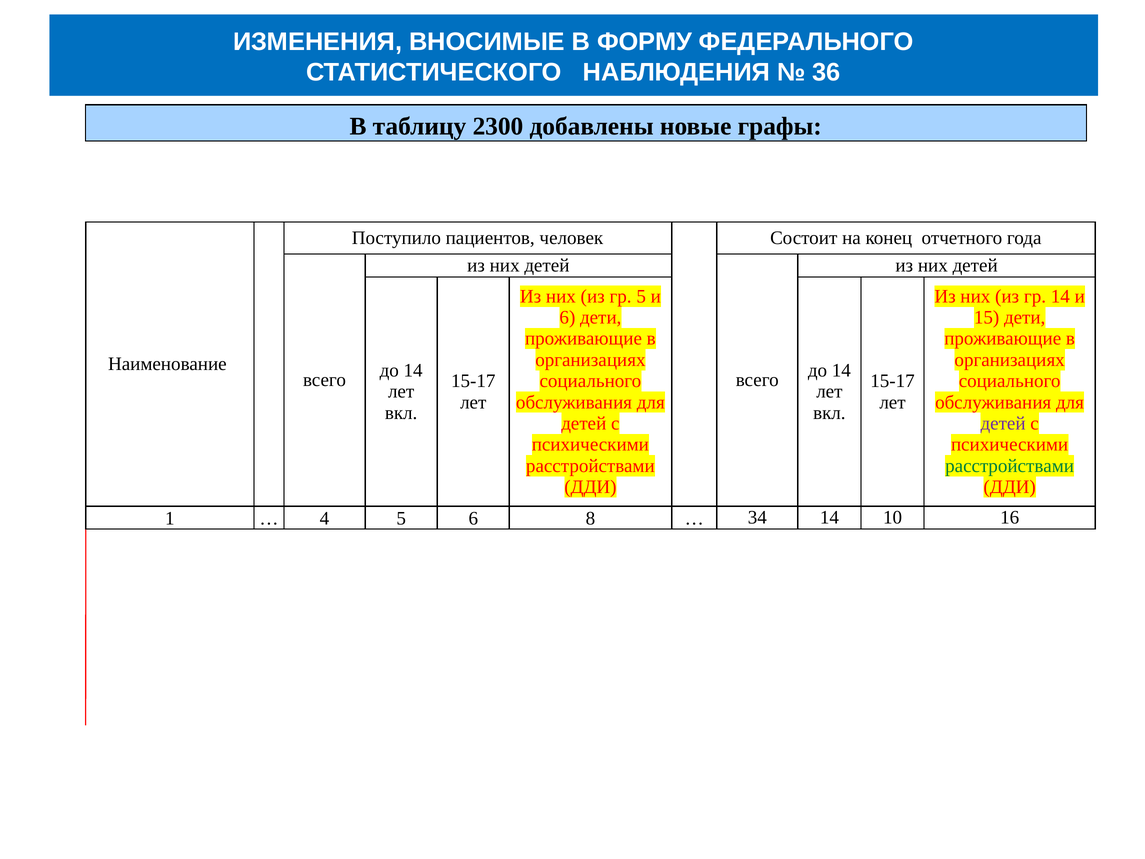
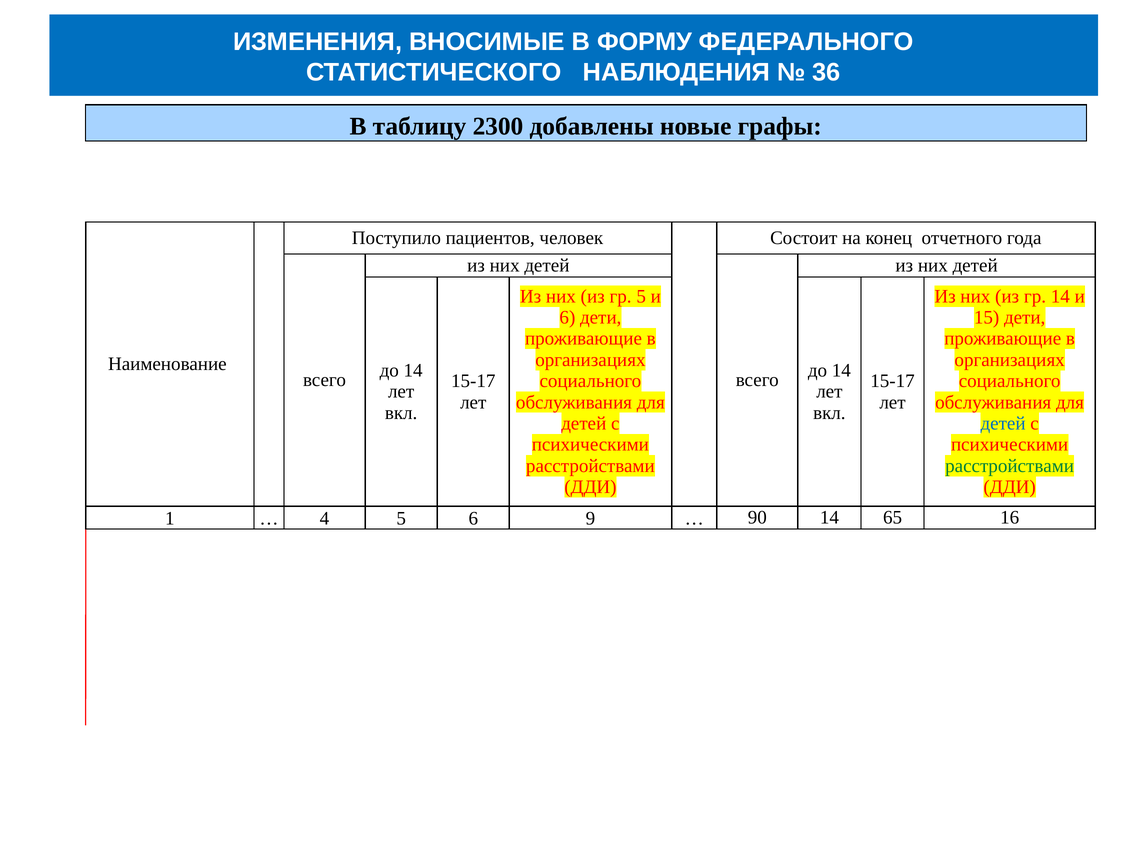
детей colour: purple -> blue (1003, 423)
8: 8 -> 9 (590, 518)
34: 34 -> 90 (757, 518)
10: 10 -> 65 (893, 518)
